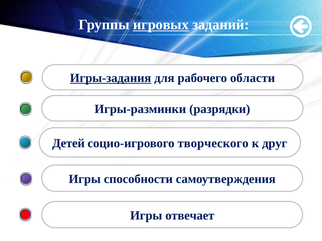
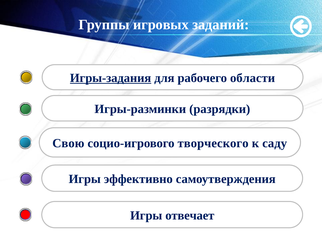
игровых underline: present -> none (161, 25)
Детей: Детей -> Свою (68, 144)
друг: друг -> саду (275, 144)
способности: способности -> эффективно (138, 179)
